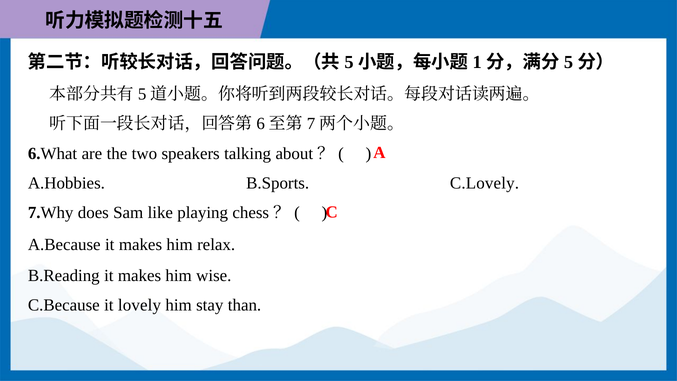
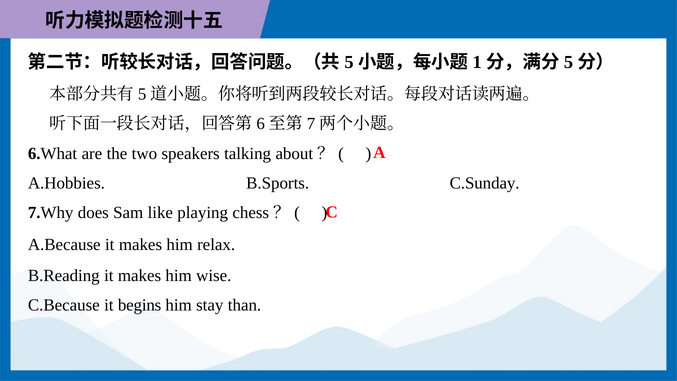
C.Lovely: C.Lovely -> C.Sunday (485, 183)
lovely: lovely -> begins (140, 305)
